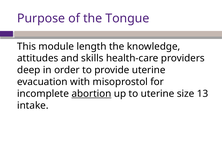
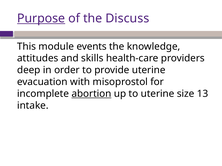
Purpose underline: none -> present (41, 18)
Tongue: Tongue -> Discuss (127, 18)
length: length -> events (92, 47)
